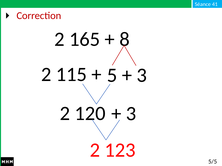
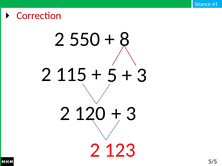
165: 165 -> 550 (85, 39)
